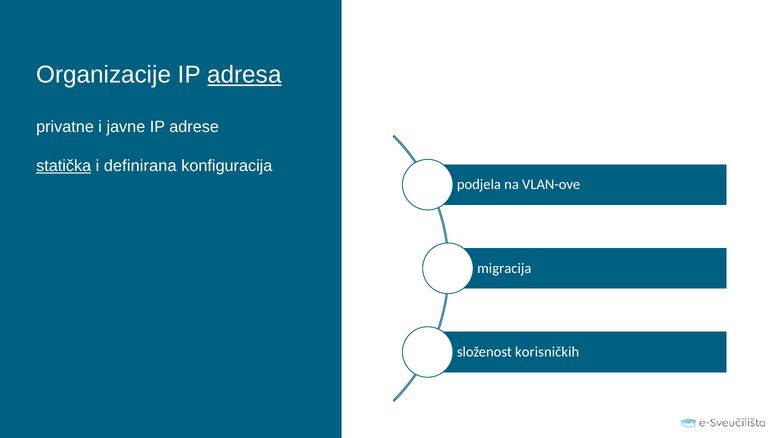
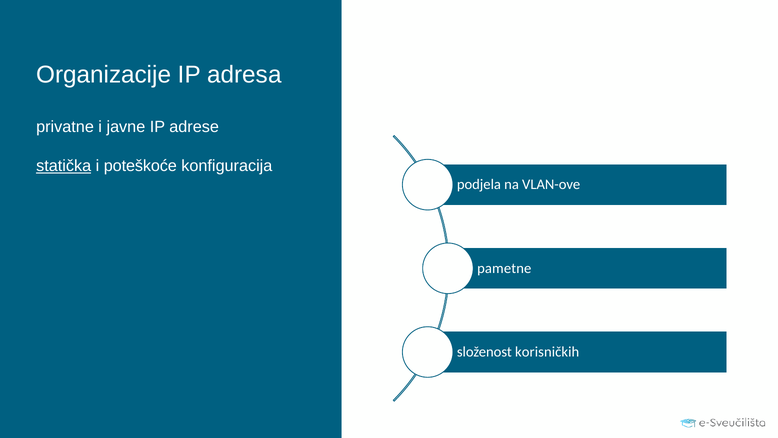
adresa underline: present -> none (244, 75)
definirana: definirana -> poteškoće (140, 166)
migracija: migracija -> pametne (504, 268)
